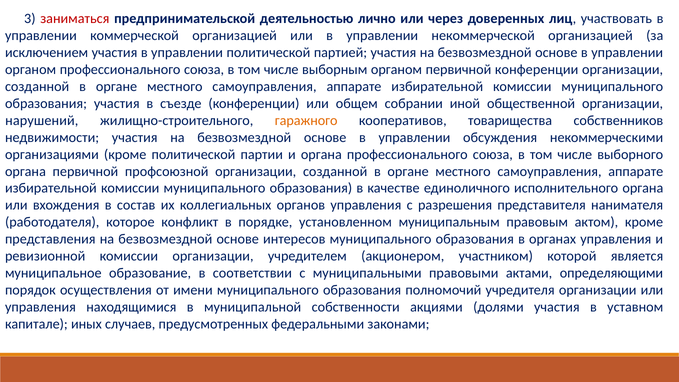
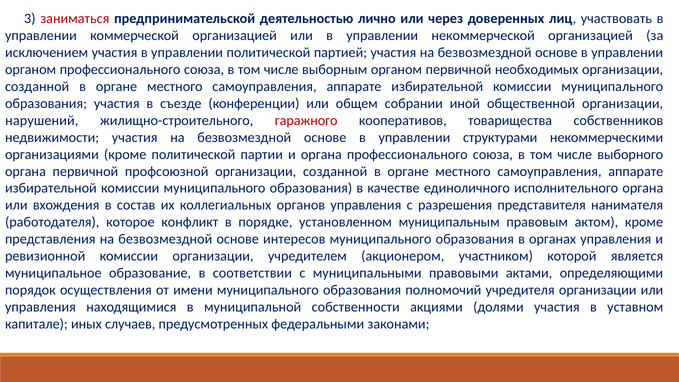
первичной конференции: конференции -> необходимых (537, 69)
гаражного colour: orange -> red (306, 120)
обсуждения: обсуждения -> структурами (500, 137)
